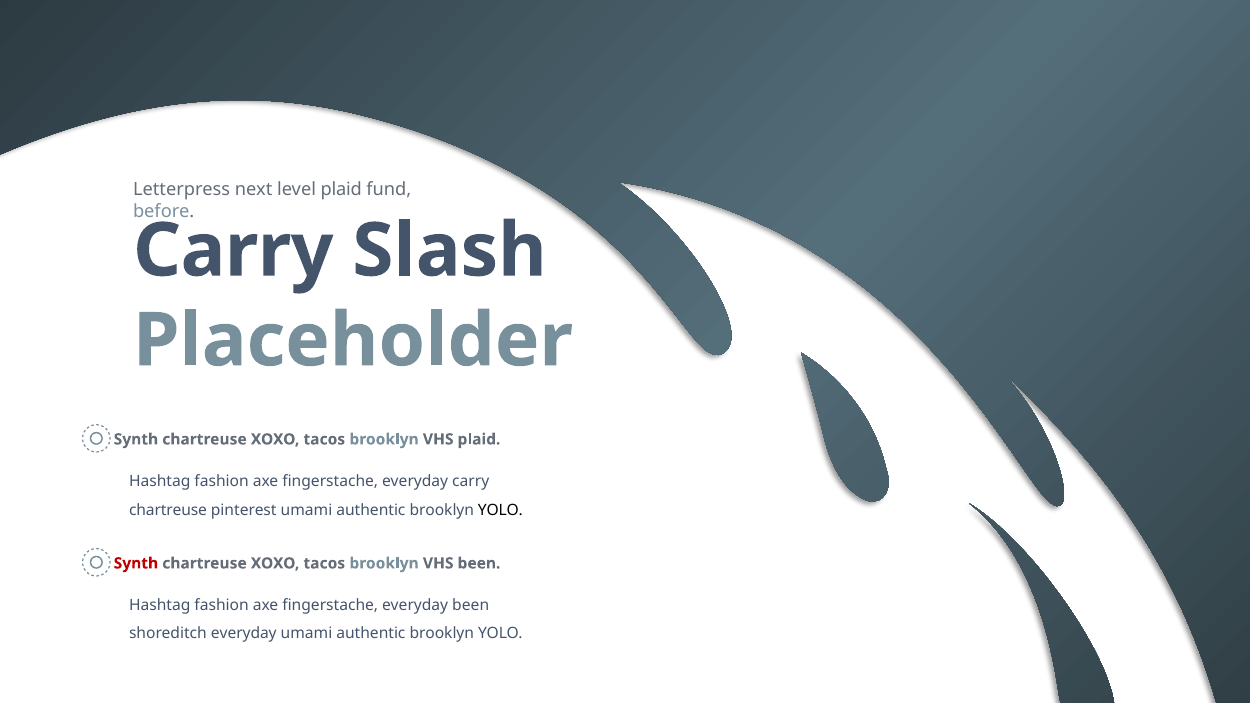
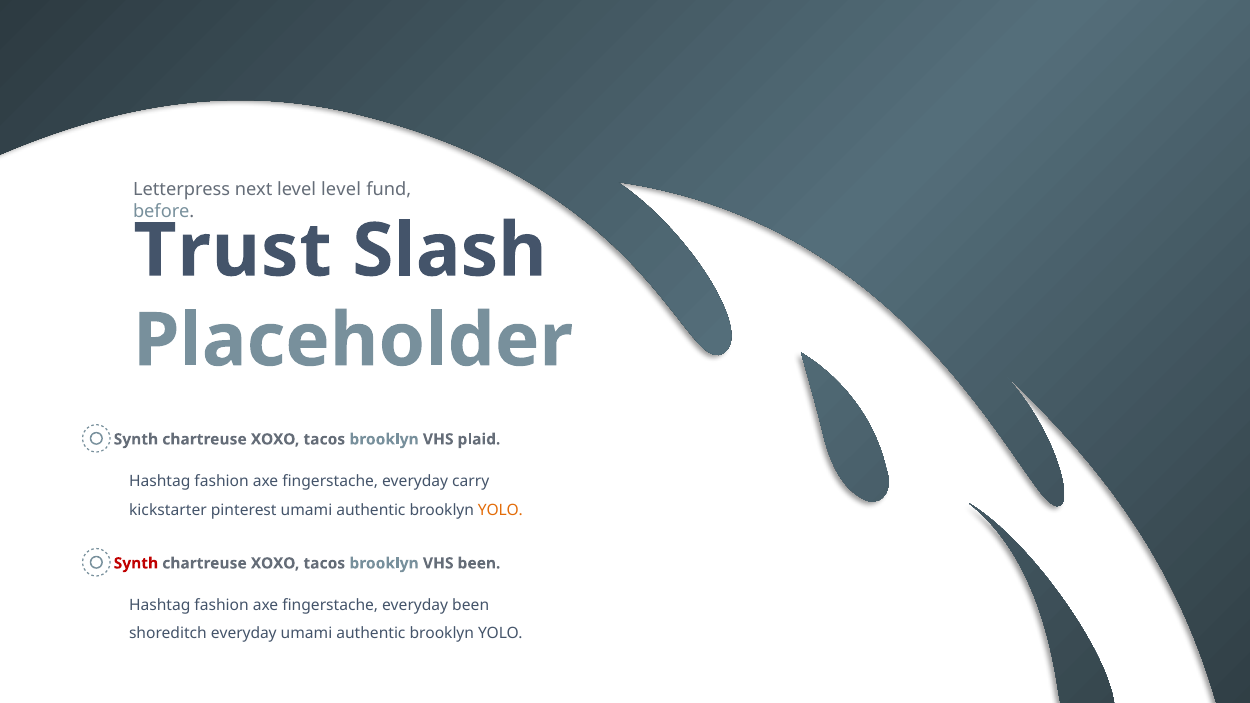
level plaid: plaid -> level (341, 189)
Carry: Carry -> Trust (233, 251)
chartreuse: chartreuse -> kickstarter (168, 510)
YOLO colour: black -> orange (500, 510)
